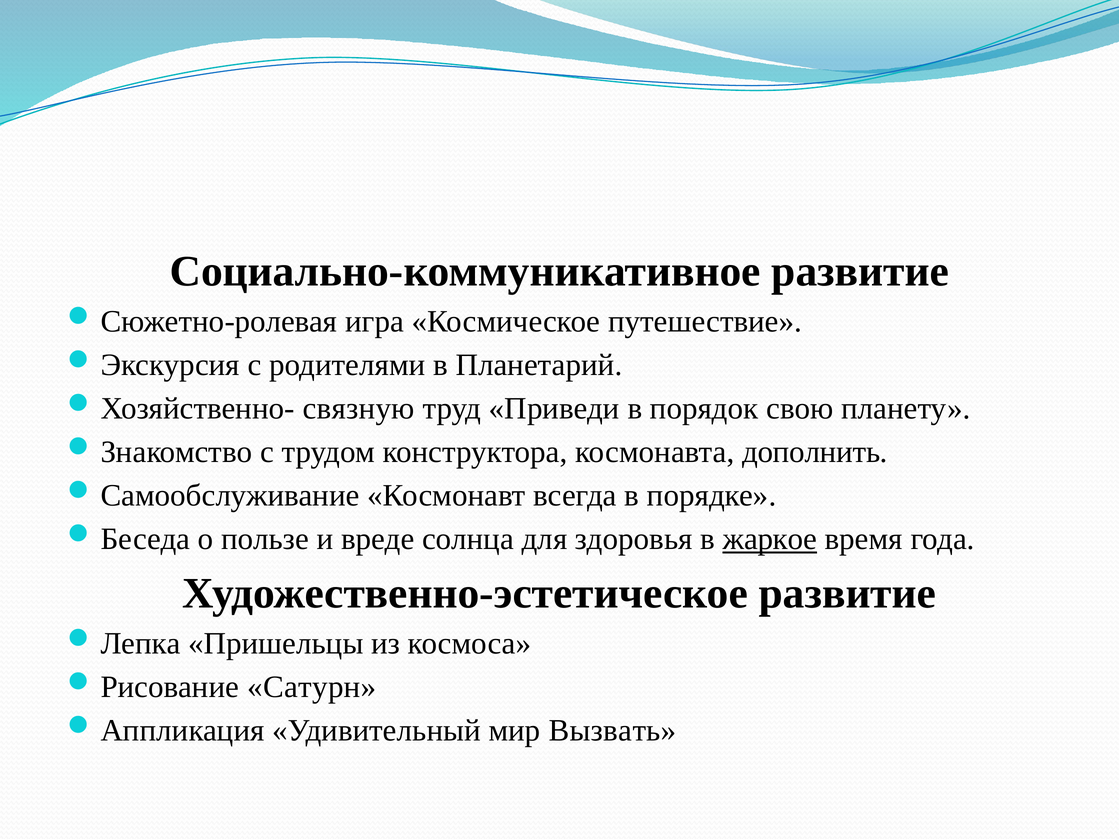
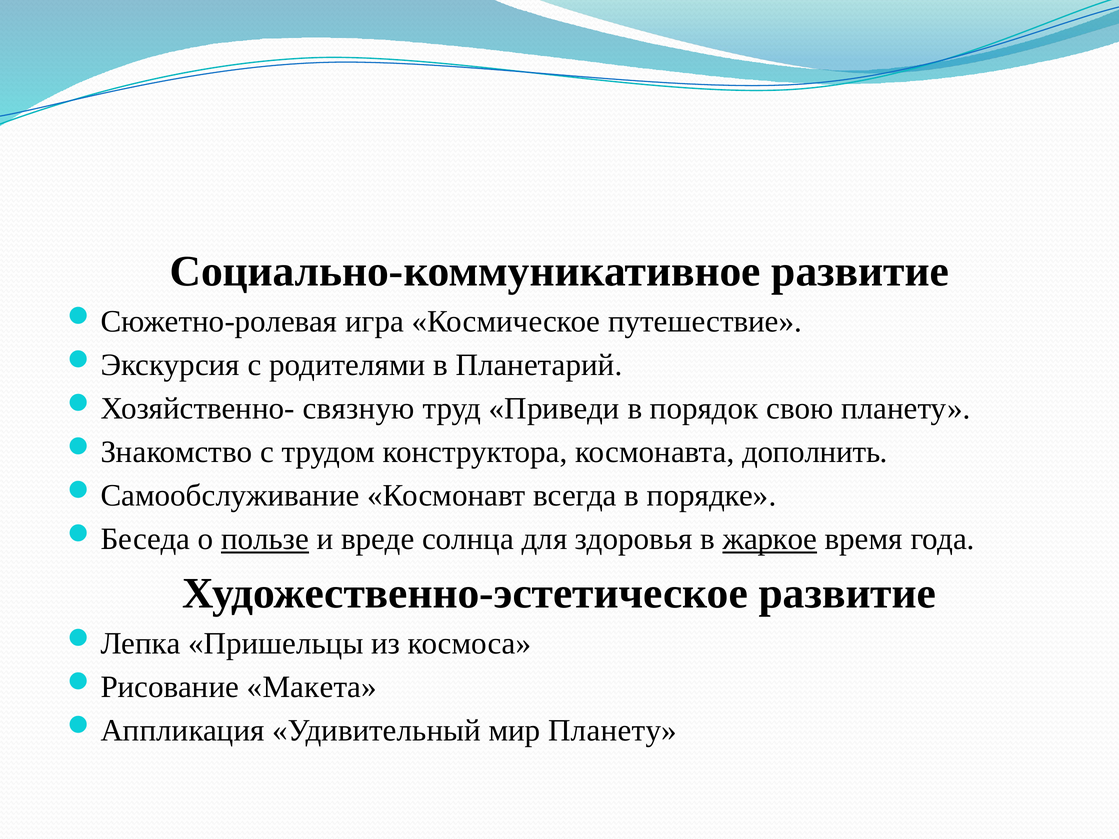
пользе underline: none -> present (265, 539)
Сатурн: Сатурн -> Макета (312, 687)
мир Вызвать: Вызвать -> Планету (613, 731)
